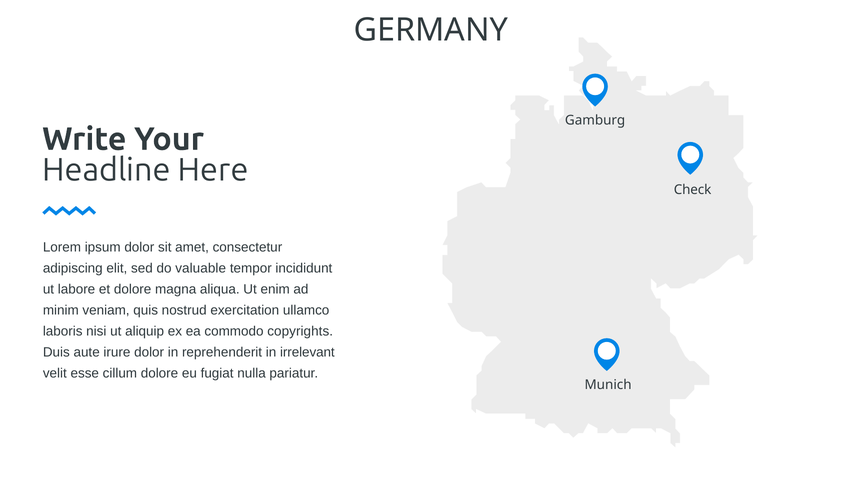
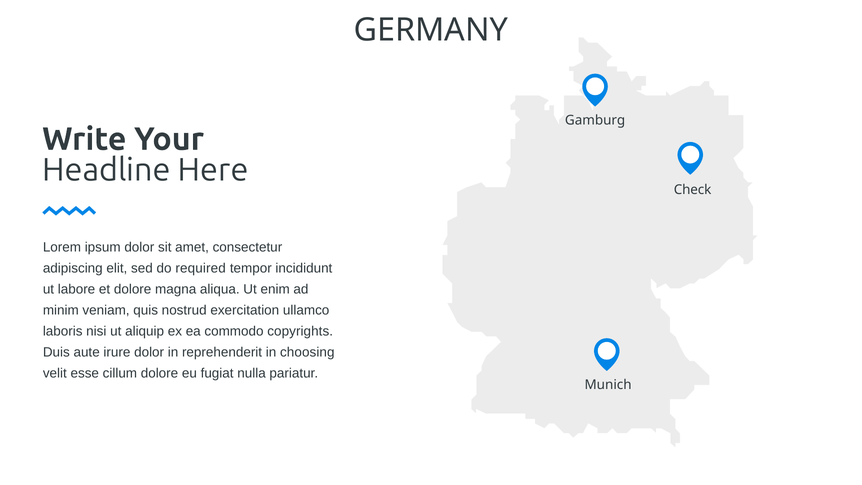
valuable: valuable -> required (201, 268)
irrelevant: irrelevant -> choosing (307, 352)
